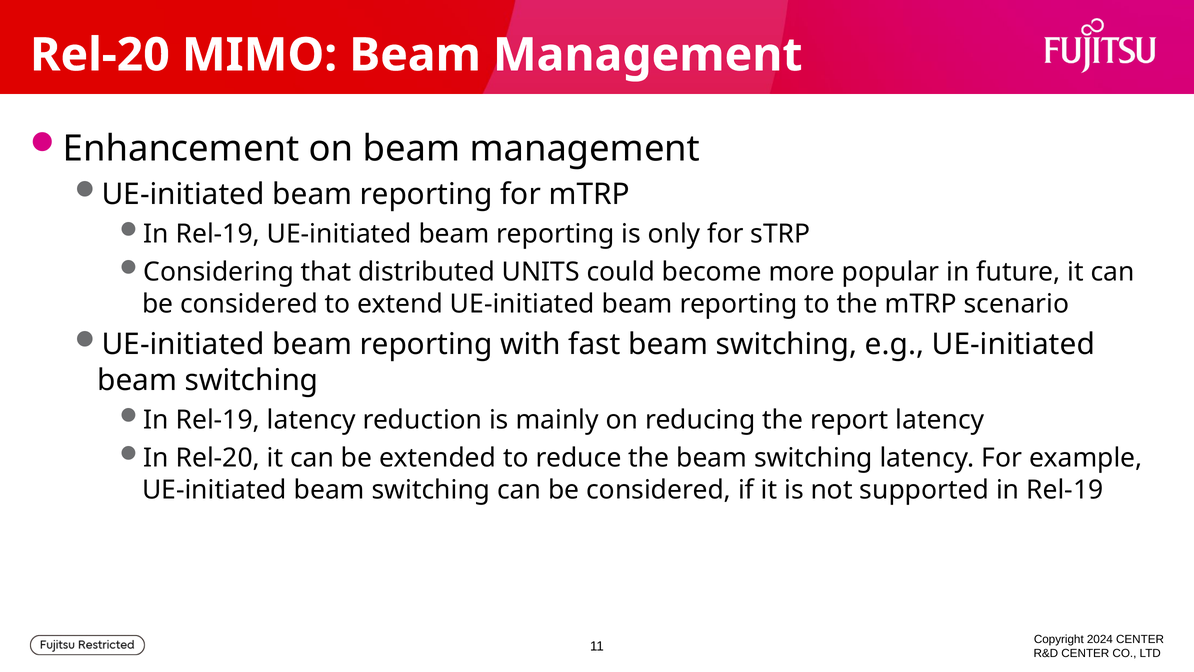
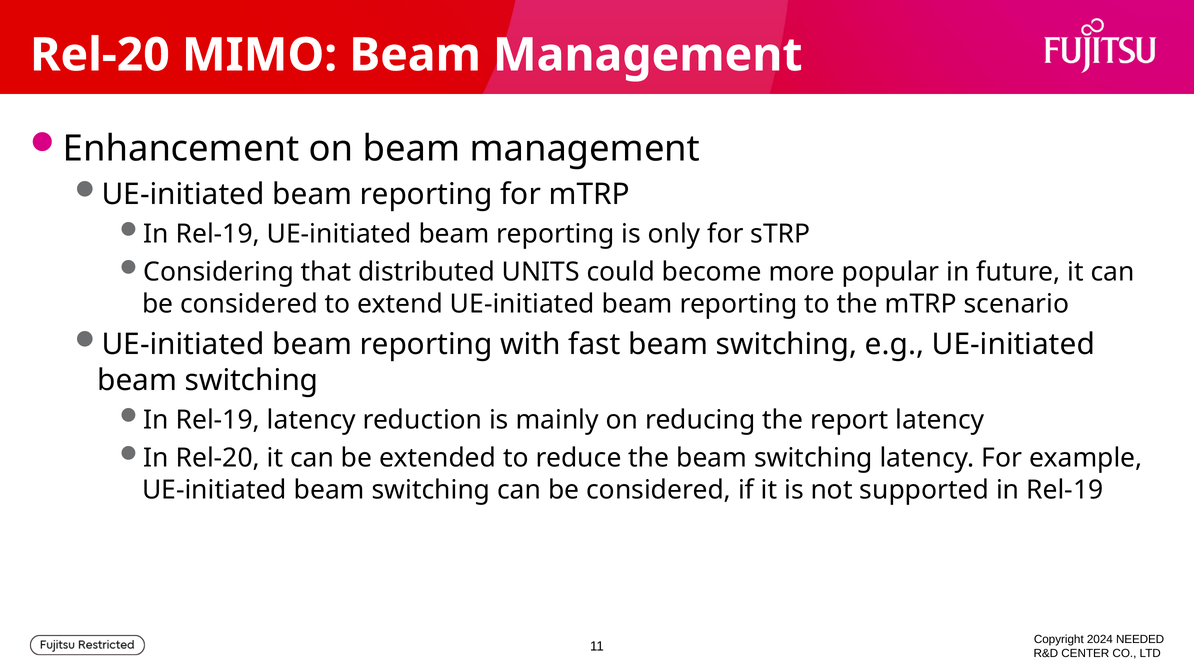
2024 CENTER: CENTER -> NEEDED (1140, 639)
